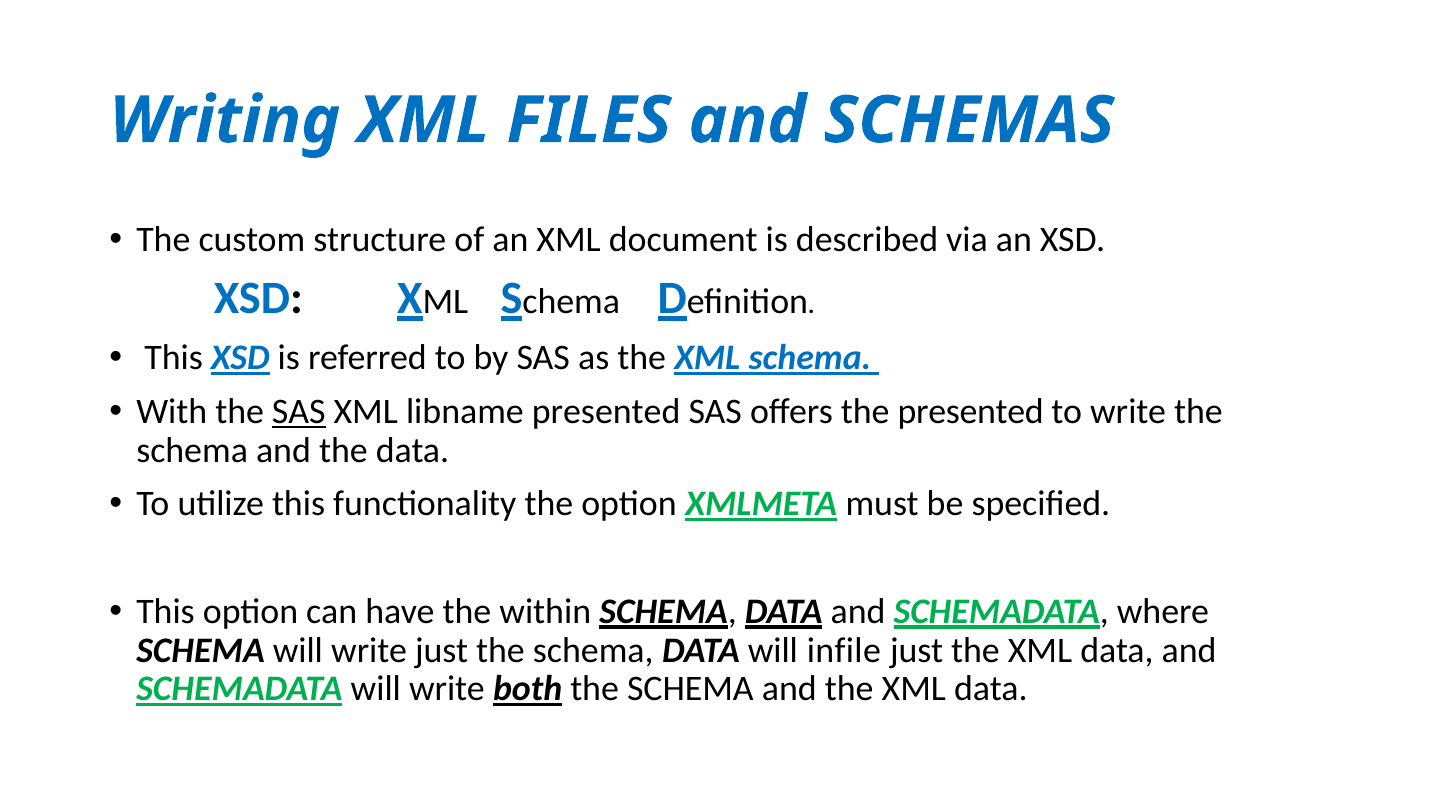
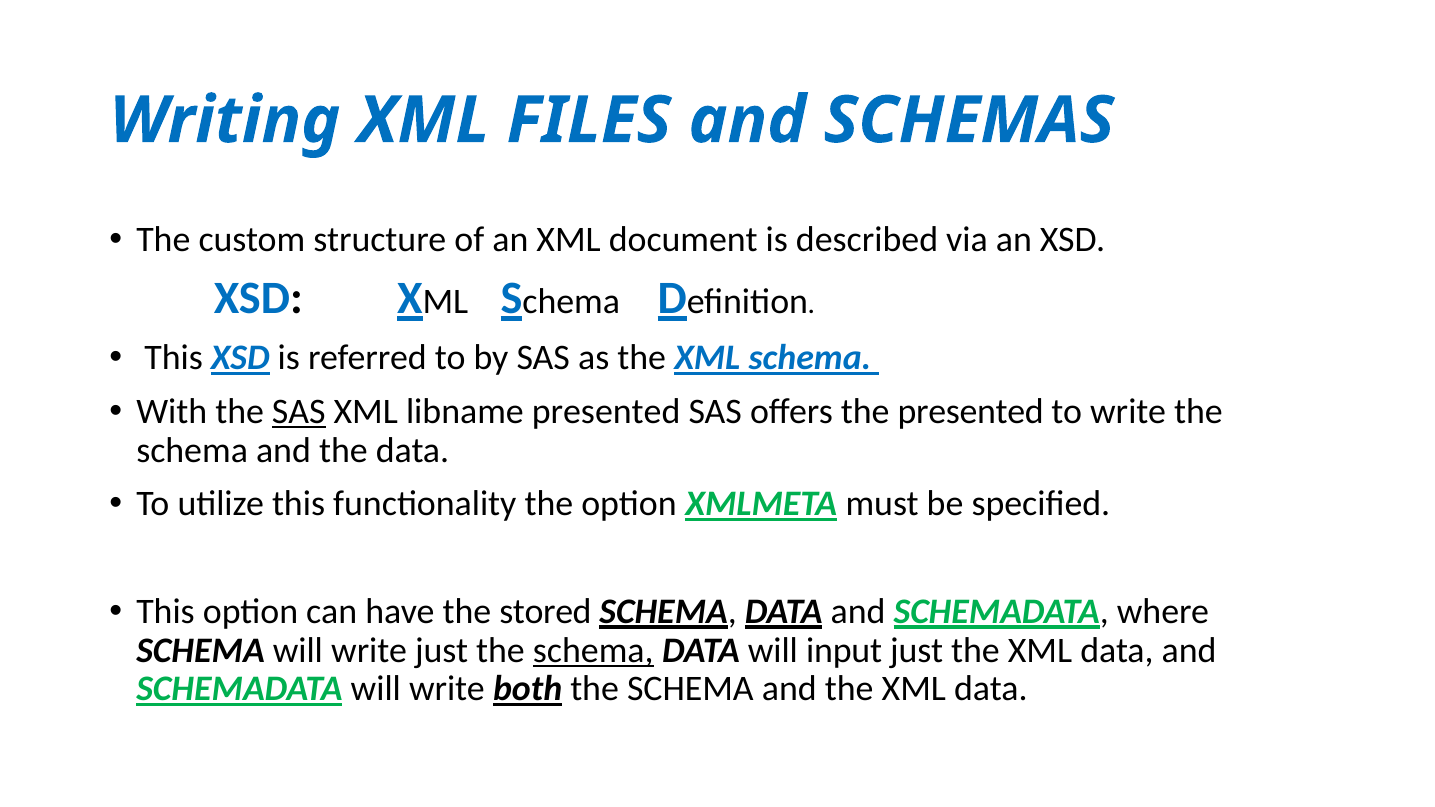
within: within -> stored (545, 612)
schema underline: none -> present (593, 650)
infile: infile -> input (844, 650)
